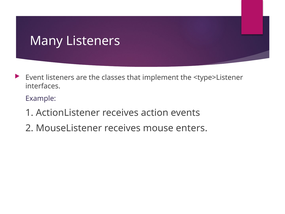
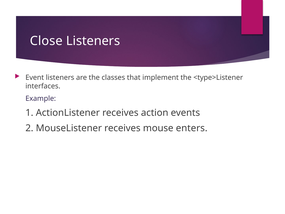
Many: Many -> Close (46, 41)
